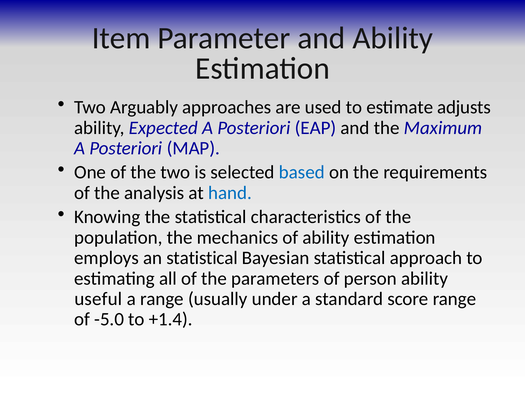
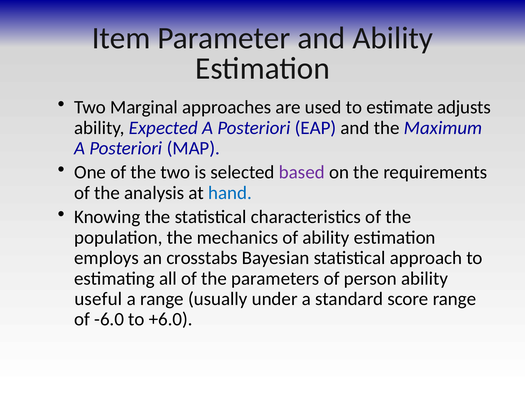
Arguably: Arguably -> Marginal (144, 107)
based colour: blue -> purple (302, 172)
an statistical: statistical -> crosstabs (202, 258)
-5.0: -5.0 -> -6.0 (109, 319)
+1.4: +1.4 -> +6.0 (171, 319)
